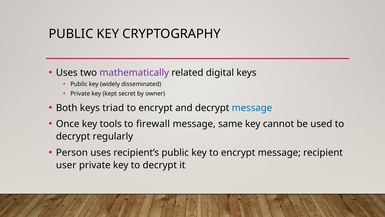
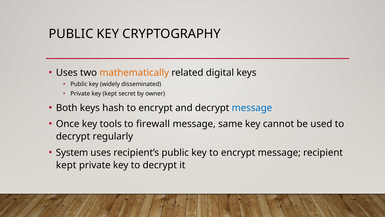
mathematically colour: purple -> orange (134, 72)
triad: triad -> hash (113, 108)
Person: Person -> System (72, 152)
user: user -> kept (66, 165)
